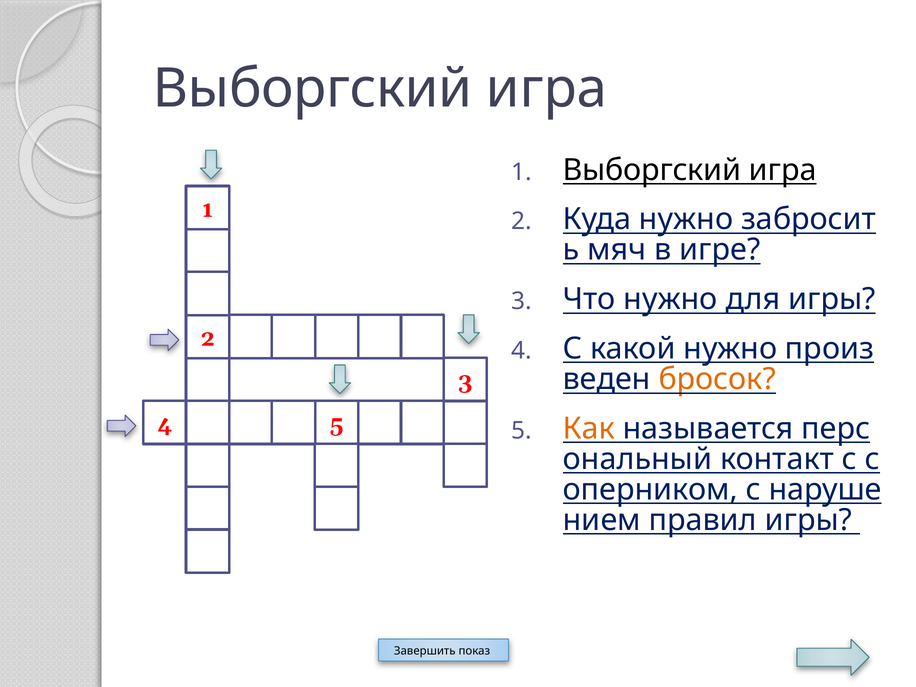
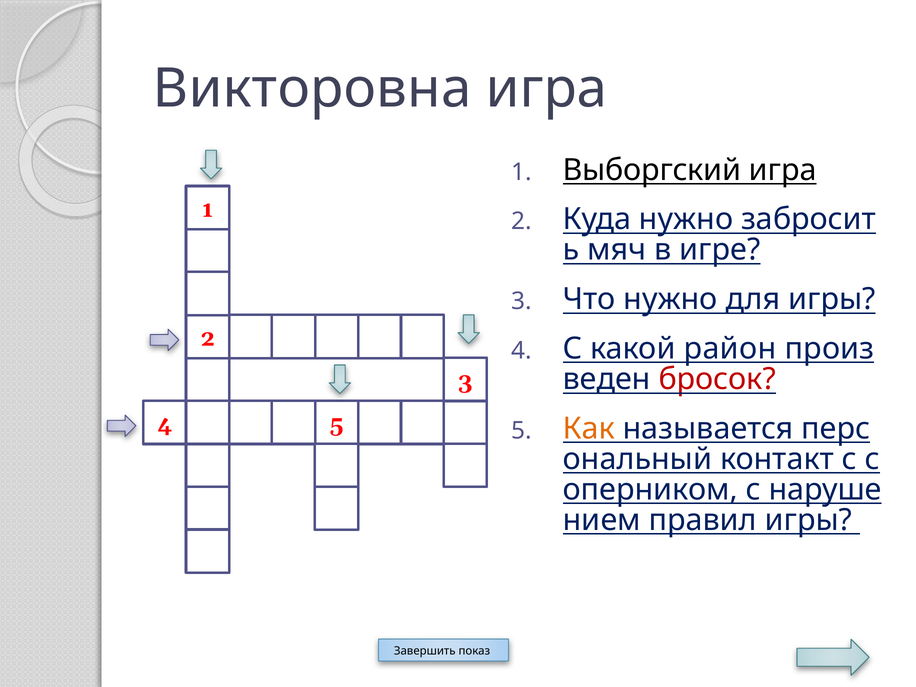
Выборгский: Выборгский -> Викторовна (312, 89)
какой нужно: нужно -> район (730, 349)
бросок colour: orange -> red (717, 379)
